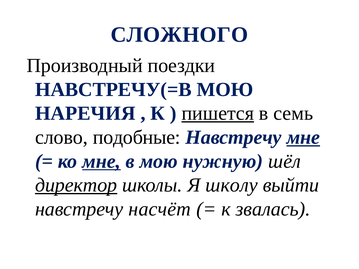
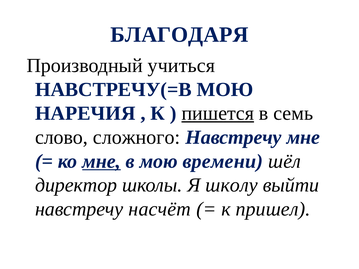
СЛОЖНОГО: СЛОЖНОГО -> БЛАГОДАРЯ (179, 35)
поездки: поездки -> учиться (181, 66)
подобные: подобные -> сложного (137, 137)
мне underline: present -> none (303, 137)
нужную: нужную -> времени (223, 161)
директор underline: present -> none (76, 185)
звалась: звалась -> пришел (273, 209)
